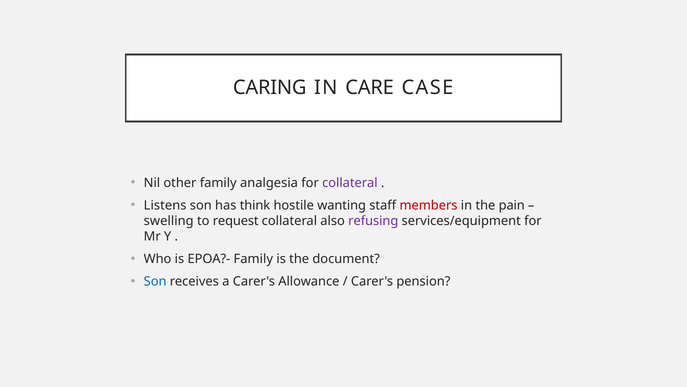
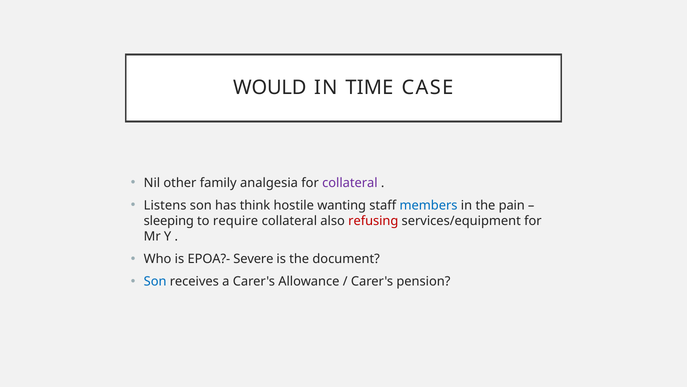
CARING: CARING -> WOULD (270, 88)
CARE: CARE -> TIME (369, 88)
members colour: red -> blue (429, 205)
swelling: swelling -> sleeping (169, 221)
request: request -> require (236, 221)
refusing colour: purple -> red (373, 221)
EPOA?- Family: Family -> Severe (253, 259)
